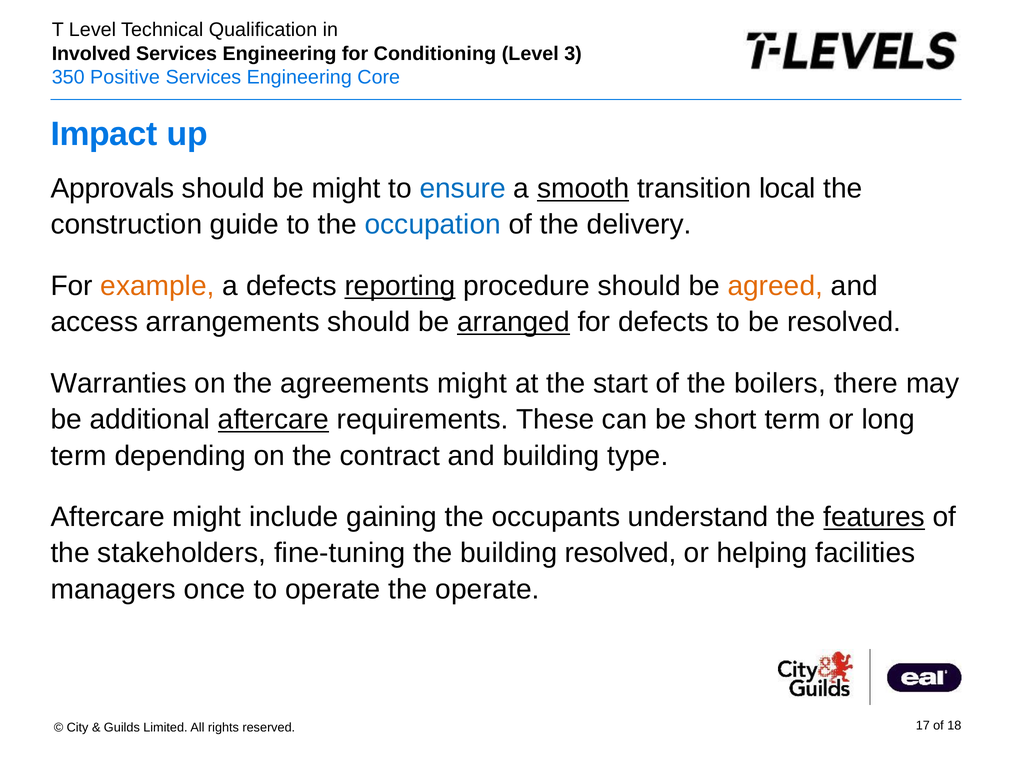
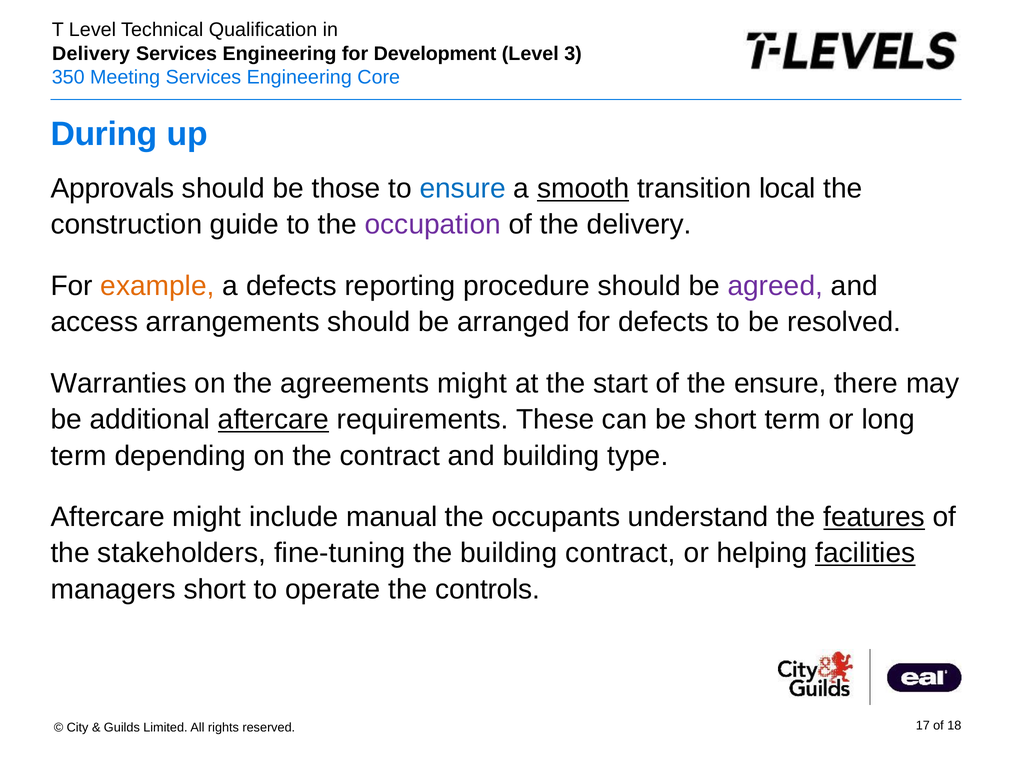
Involved: Involved -> Delivery (91, 54)
Conditioning: Conditioning -> Development (435, 54)
Positive: Positive -> Meeting (125, 77)
Impact: Impact -> During (104, 134)
be might: might -> those (346, 189)
occupation colour: blue -> purple (433, 225)
reporting underline: present -> none (400, 286)
agreed colour: orange -> purple (775, 286)
arranged underline: present -> none (513, 322)
the boilers: boilers -> ensure (780, 384)
gaining: gaining -> manual (392, 517)
building resolved: resolved -> contract (620, 553)
facilities underline: none -> present (865, 553)
managers once: once -> short (215, 589)
the operate: operate -> controls (488, 589)
